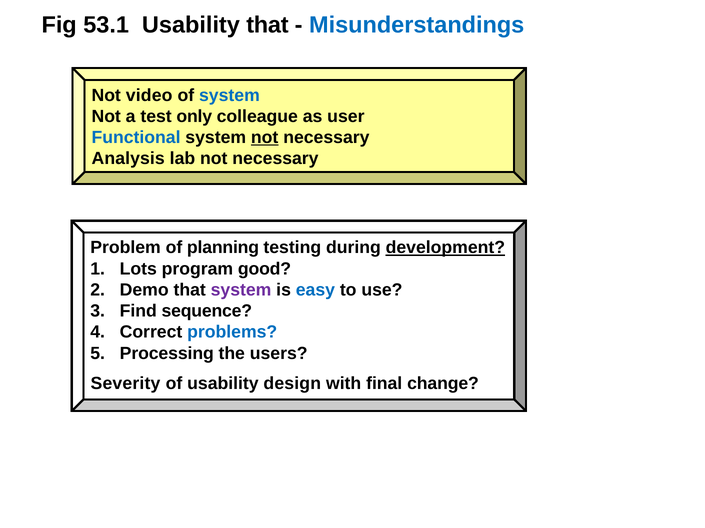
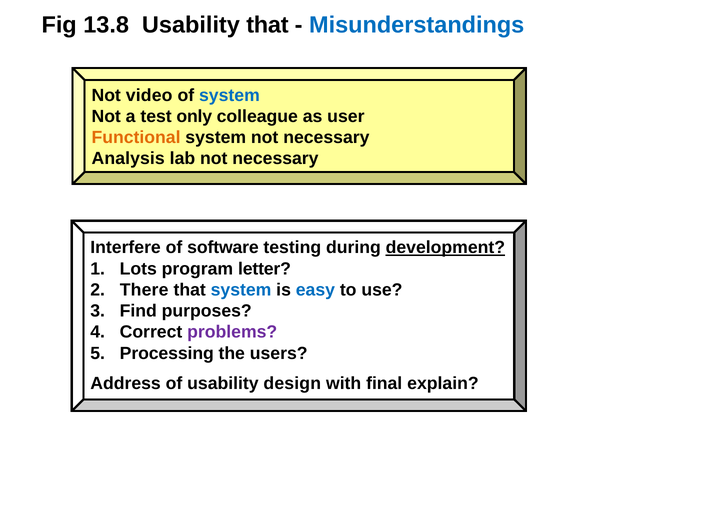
53.1: 53.1 -> 13.8 (106, 25)
Functional colour: blue -> orange (136, 138)
not underline: present -> none (265, 138)
Problem: Problem -> Interfere (126, 248)
planning: planning -> software (223, 248)
good: good -> letter (264, 269)
Demo: Demo -> There (144, 290)
system colour: purple -> blue (241, 290)
sequence: sequence -> purposes (207, 311)
problems colour: blue -> purple (232, 333)
Severity: Severity -> Address (126, 384)
change: change -> explain (443, 384)
